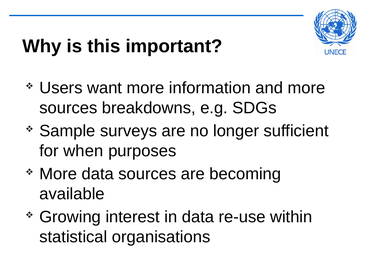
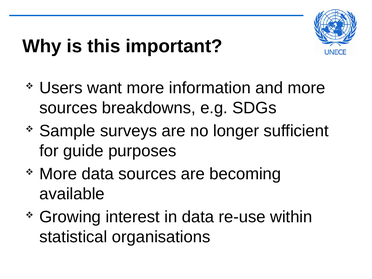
when: when -> guide (83, 151)
